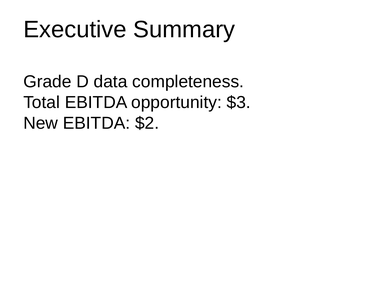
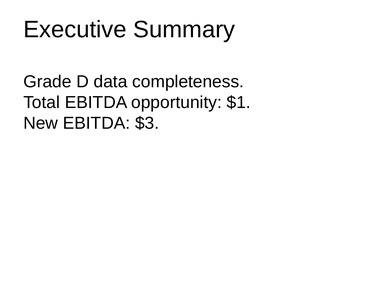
$3: $3 -> $1 (239, 103)
$2: $2 -> $3 (147, 123)
